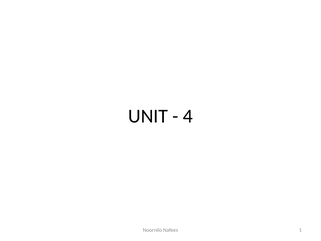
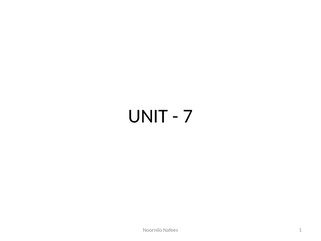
4: 4 -> 7 (188, 116)
